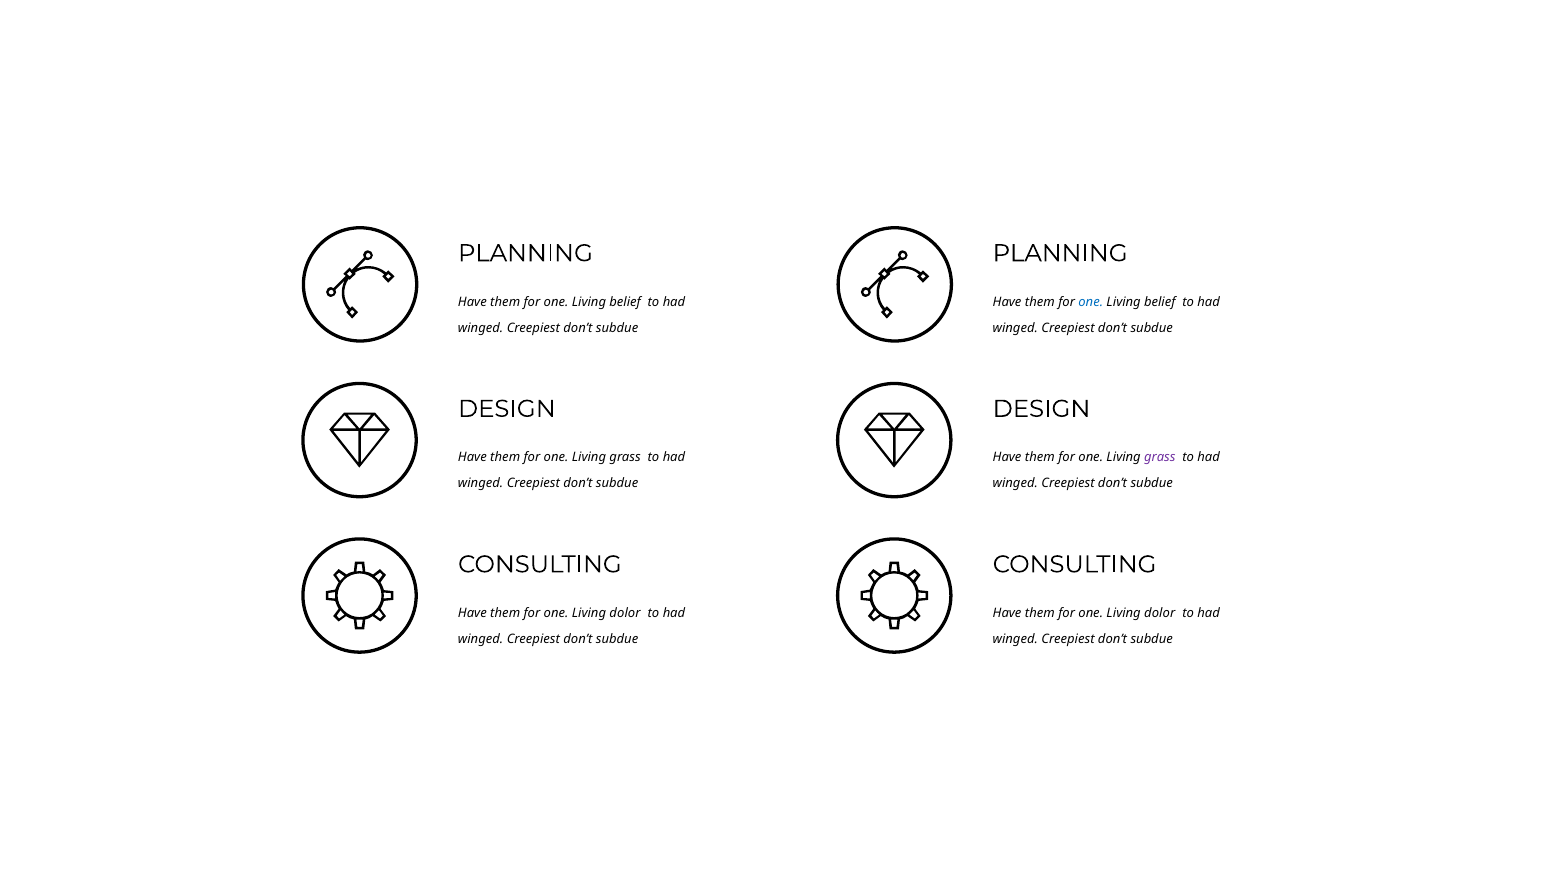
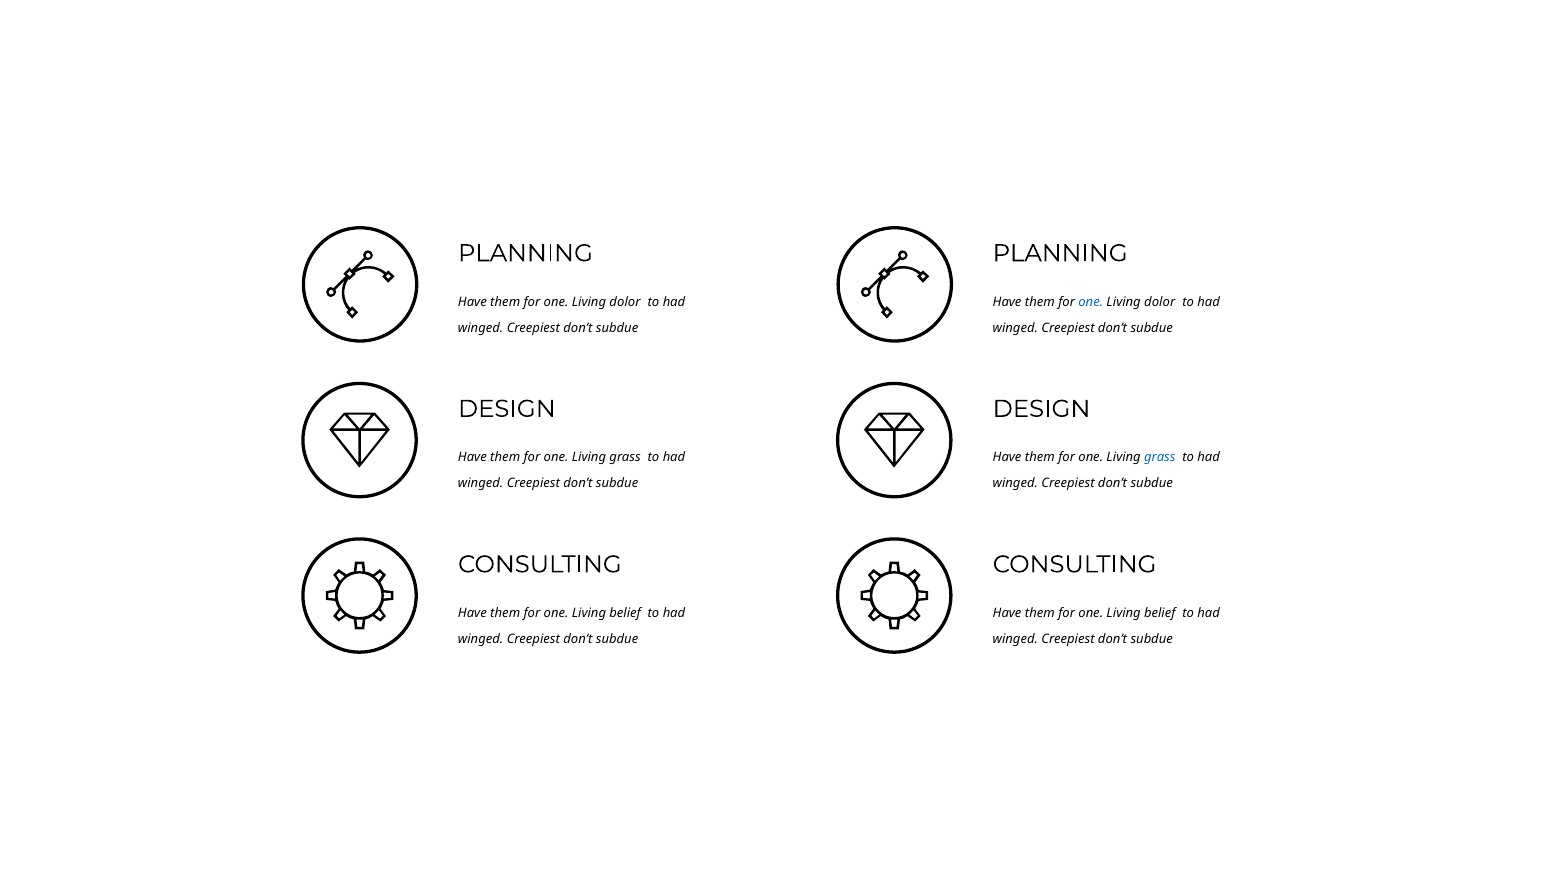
belief: belief -> dolor (625, 302)
belief: belief -> dolor (1160, 302)
grass colour: purple -> blue (1160, 458)
dolor: dolor -> belief (625, 613)
dolor: dolor -> belief (1160, 613)
